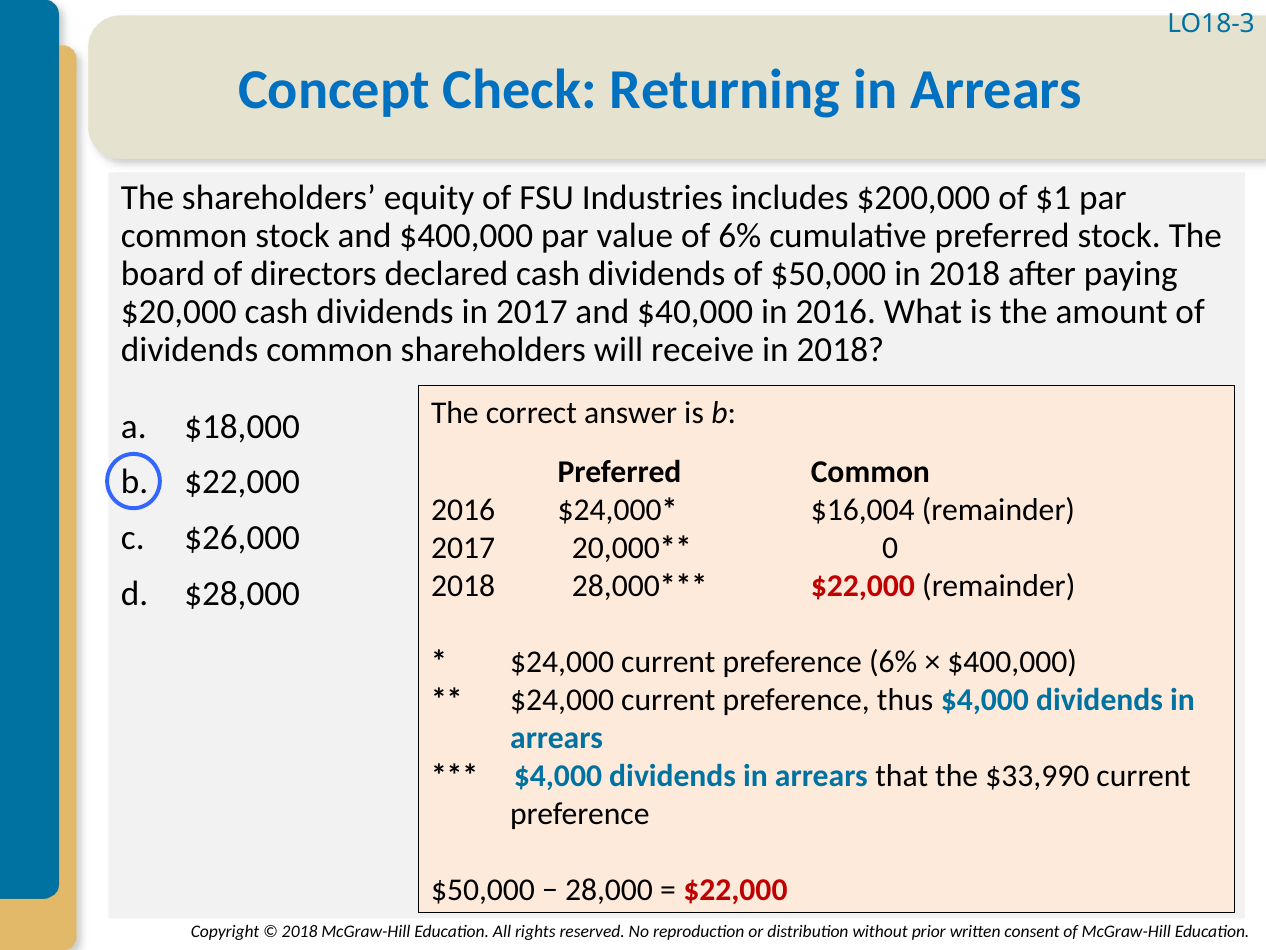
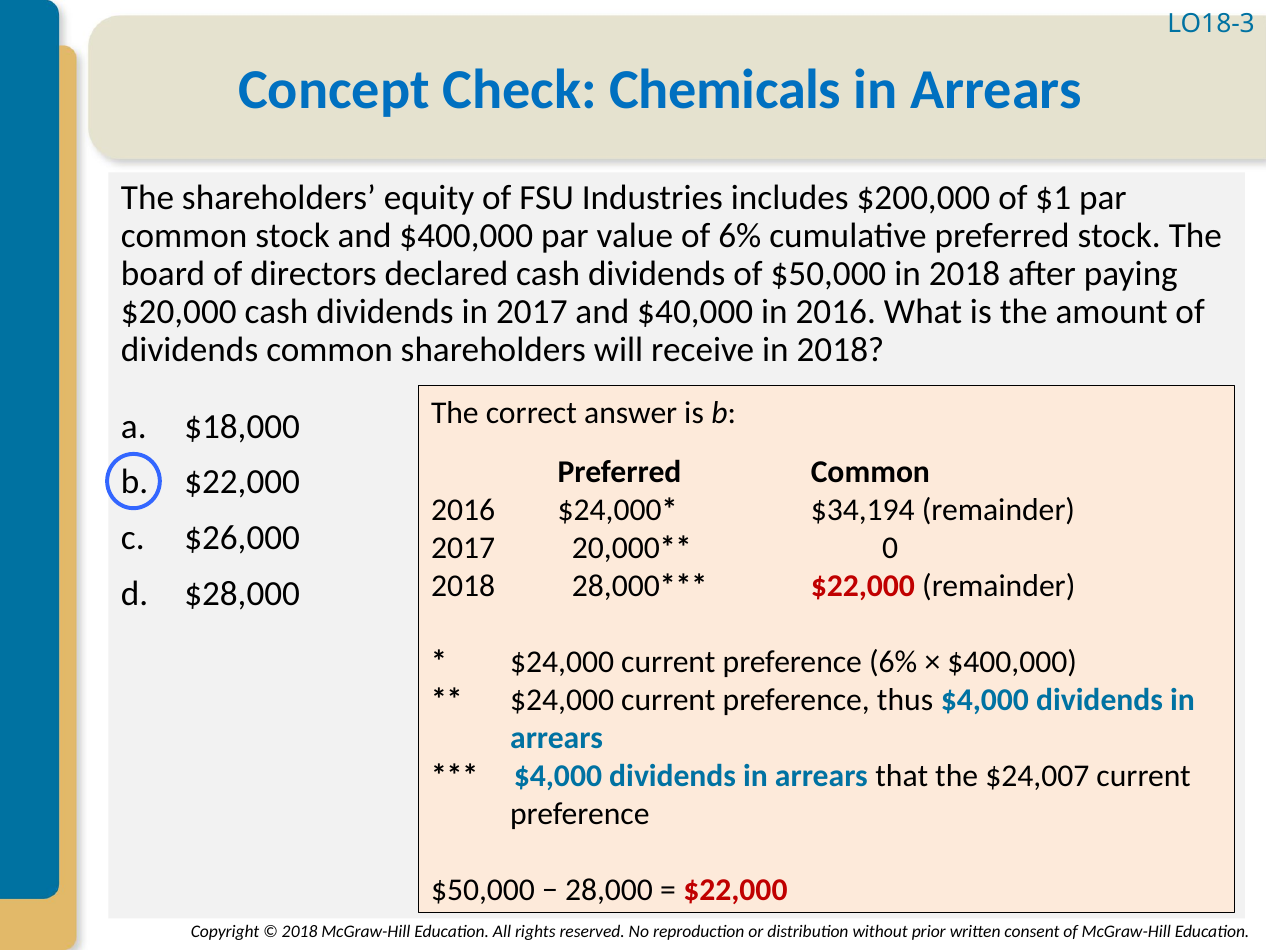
Returning: Returning -> Chemicals (725, 89)
$16,004: $16,004 -> $34,194 (863, 510)
$33,990: $33,990 -> $24,007 (1037, 776)
